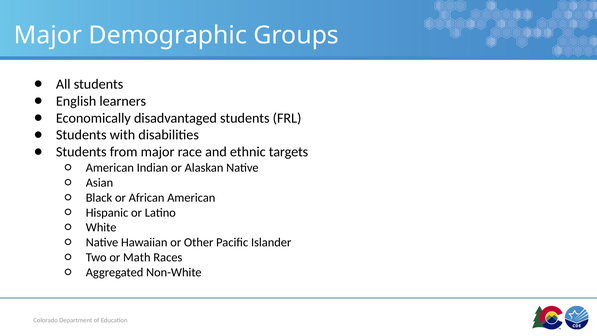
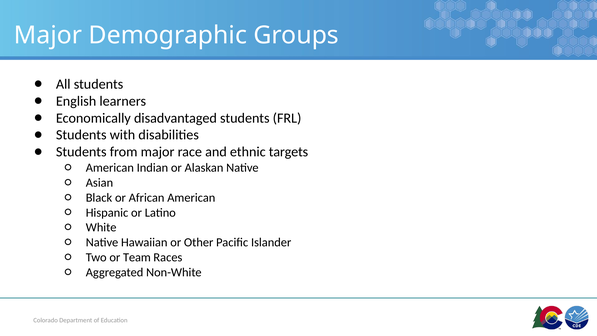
Math: Math -> Team (137, 257)
